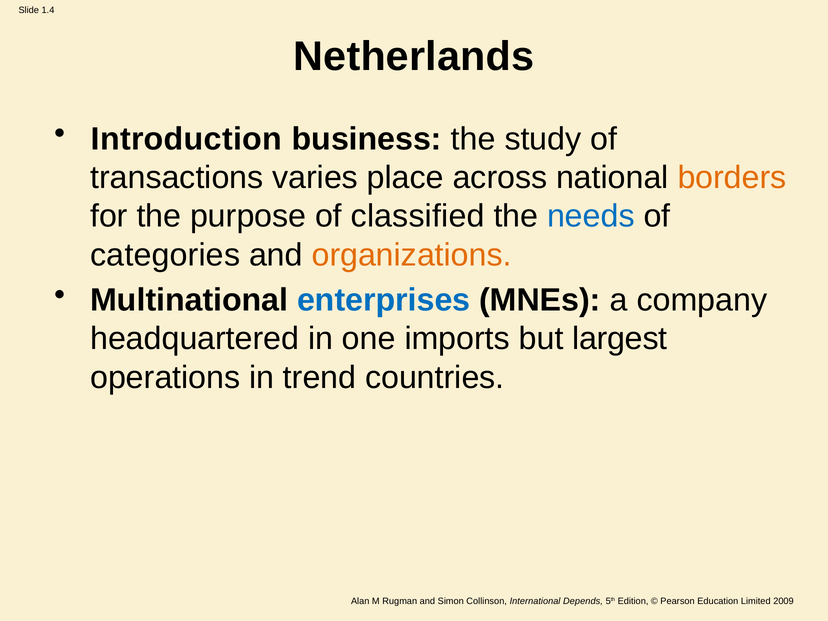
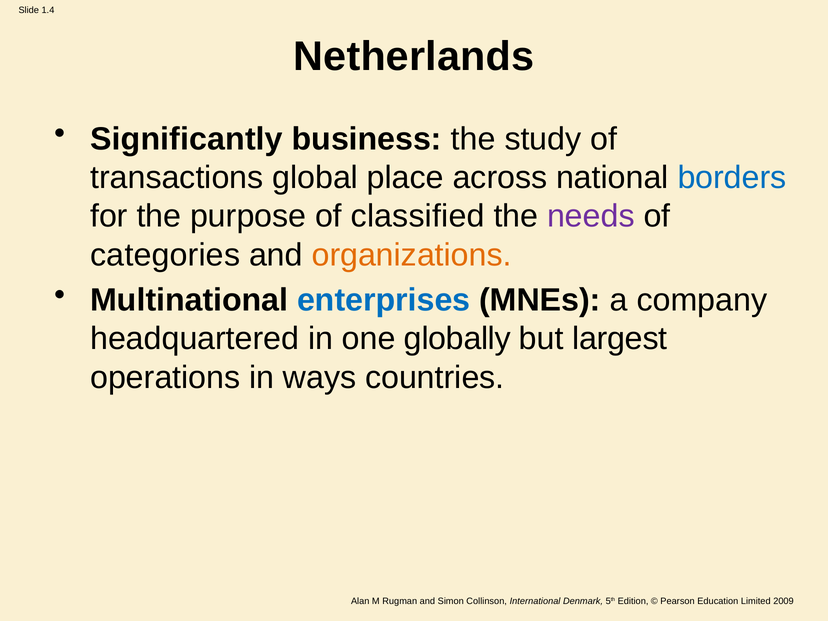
Introduction: Introduction -> Significantly (187, 139)
varies: varies -> global (315, 178)
borders colour: orange -> blue (732, 178)
needs colour: blue -> purple (591, 216)
imports: imports -> globally (457, 339)
trend: trend -> ways (320, 377)
Depends: Depends -> Denmark (583, 601)
